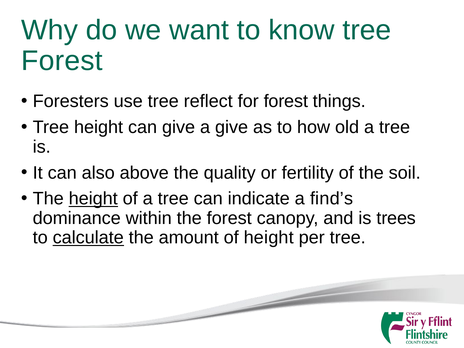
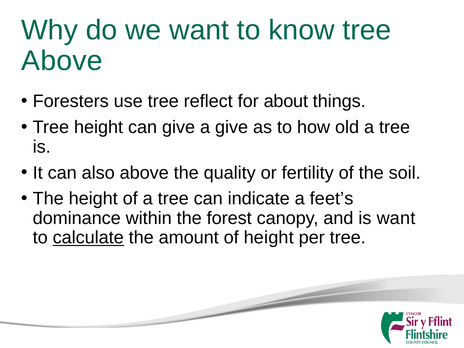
Forest: Forest -> Above (62, 61)
for forest: forest -> about (286, 101)
height underline: present -> none (93, 199)
find’s: find’s -> feet’s (332, 199)
is trees: trees -> want (396, 218)
